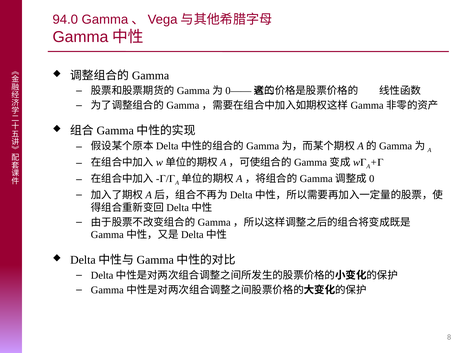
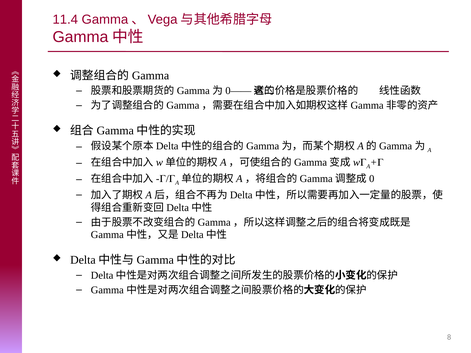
94.0: 94.0 -> 11.4 (65, 20)
